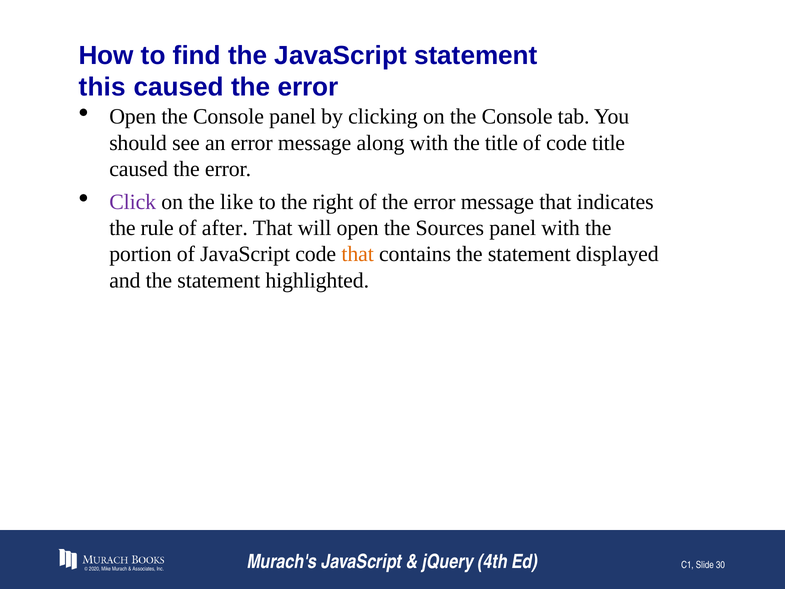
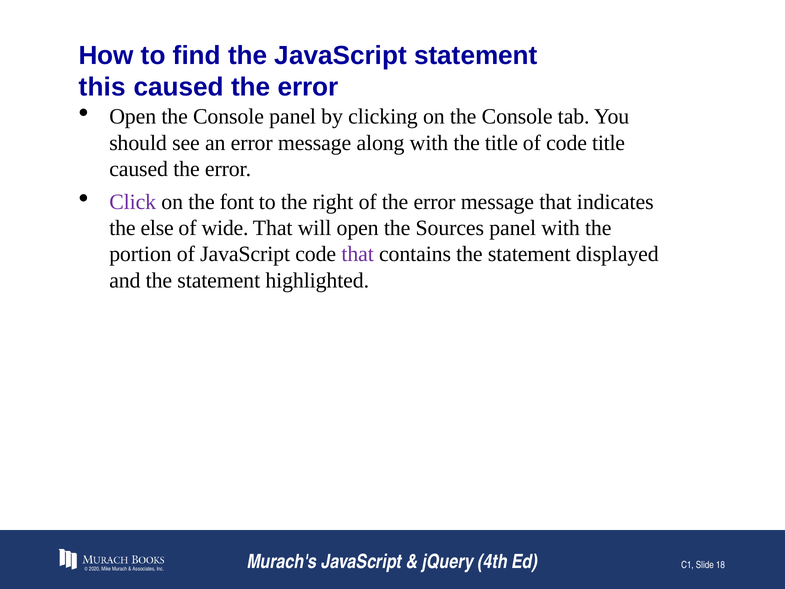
like: like -> font (237, 202)
rule: rule -> else (157, 228)
after: after -> wide (225, 228)
that colour: orange -> purple (358, 254)
30: 30 -> 18 (720, 565)
